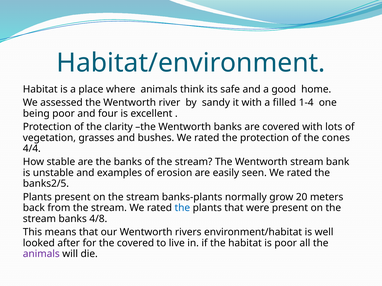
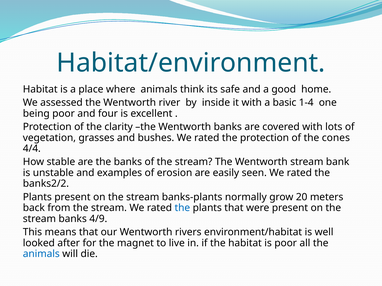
sandy: sandy -> inside (216, 103)
filled: filled -> basic (285, 103)
banks2/5: banks2/5 -> banks2/2 (46, 184)
4/8: 4/8 -> 4/9 (98, 219)
the covered: covered -> magnet (135, 243)
animals colour: purple -> blue (41, 254)
